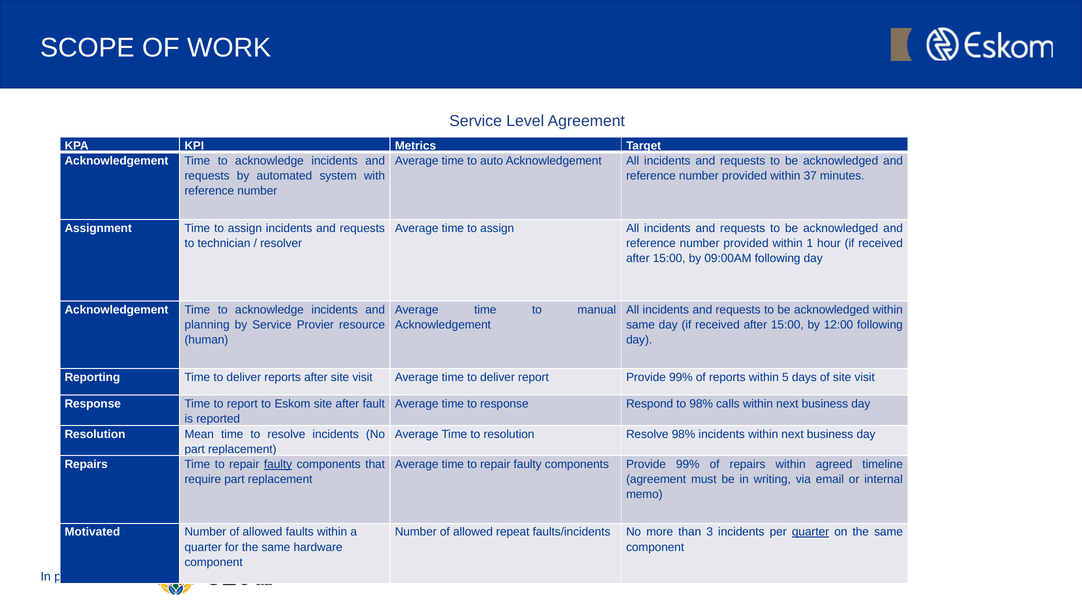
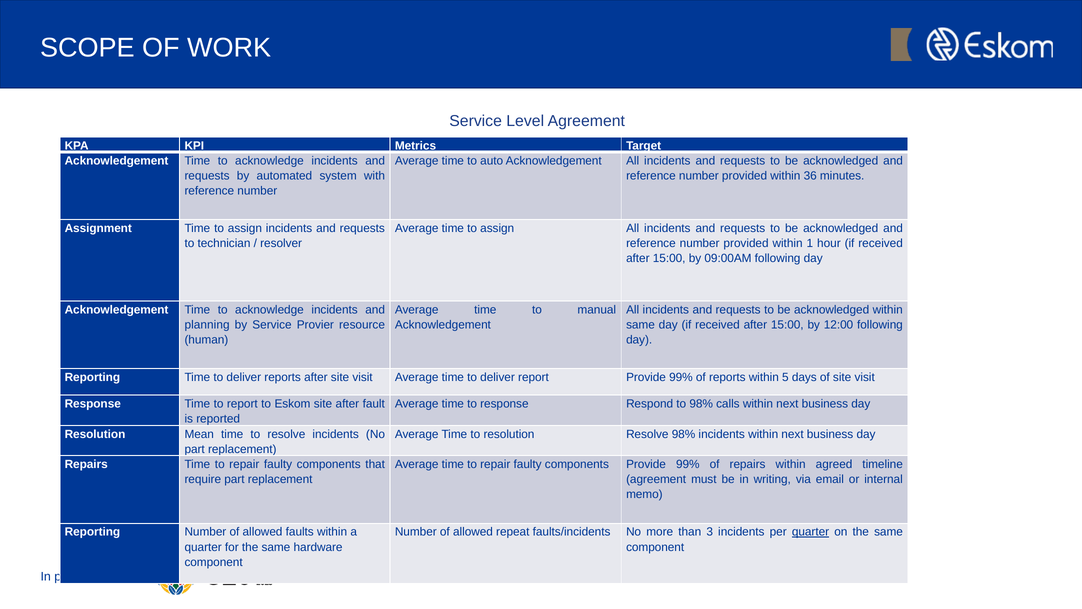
37: 37 -> 36 (810, 176)
faulty underline: present -> none (278, 464)
Motivated: Motivated -> Reporting (92, 532)
